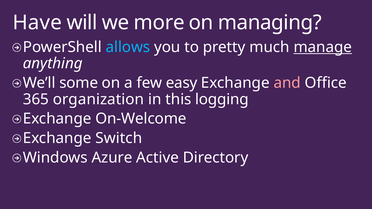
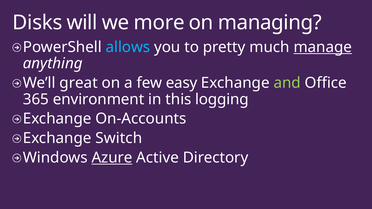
Have: Have -> Disks (37, 23)
some: some -> great (79, 83)
and colour: pink -> light green (287, 83)
organization: organization -> environment (99, 99)
On-Welcome: On-Welcome -> On-Accounts (141, 119)
Azure underline: none -> present (112, 158)
